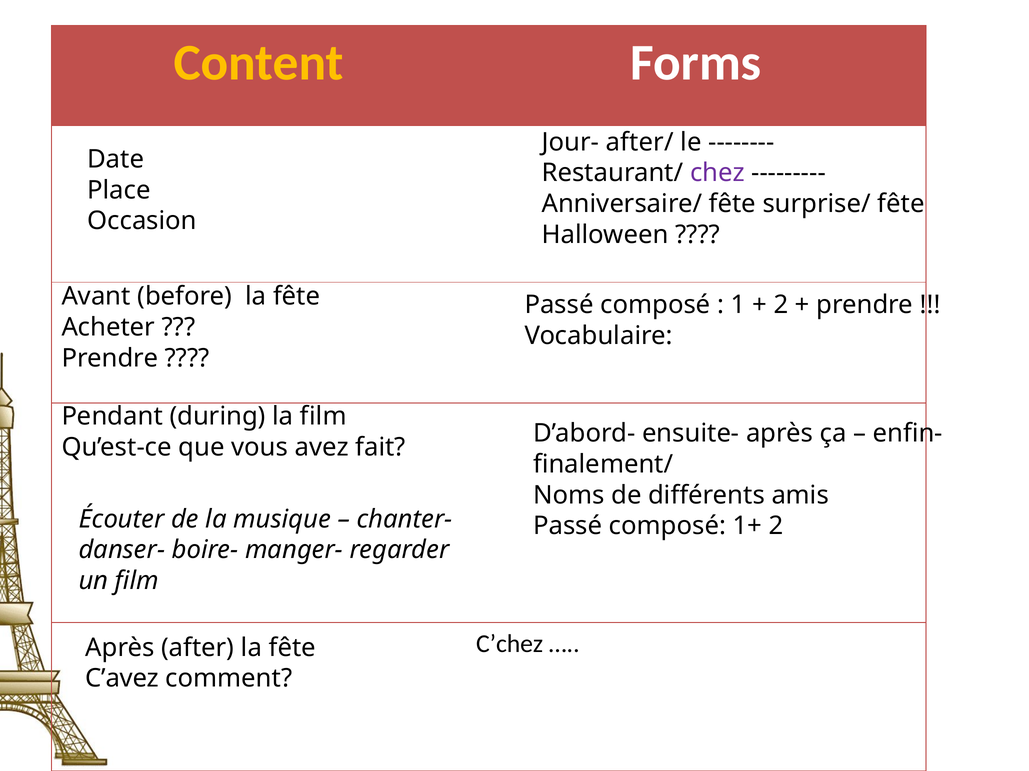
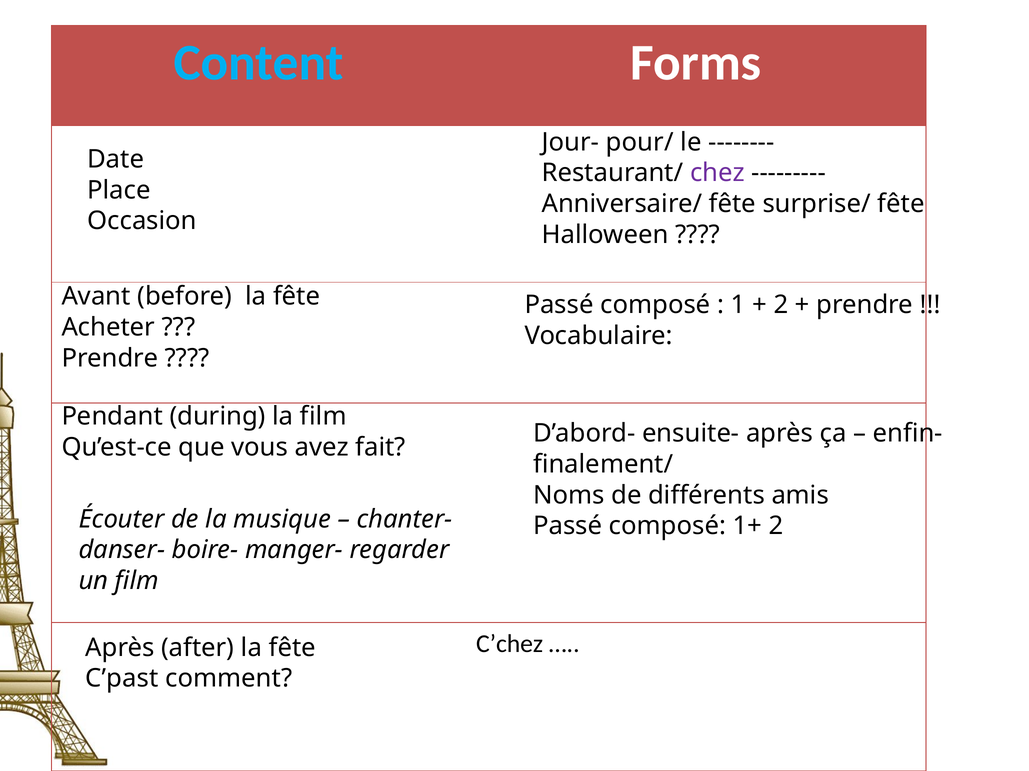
Content colour: yellow -> light blue (259, 63)
after/: after/ -> pour/ (640, 142)
C’avez: C’avez -> C’past (122, 679)
